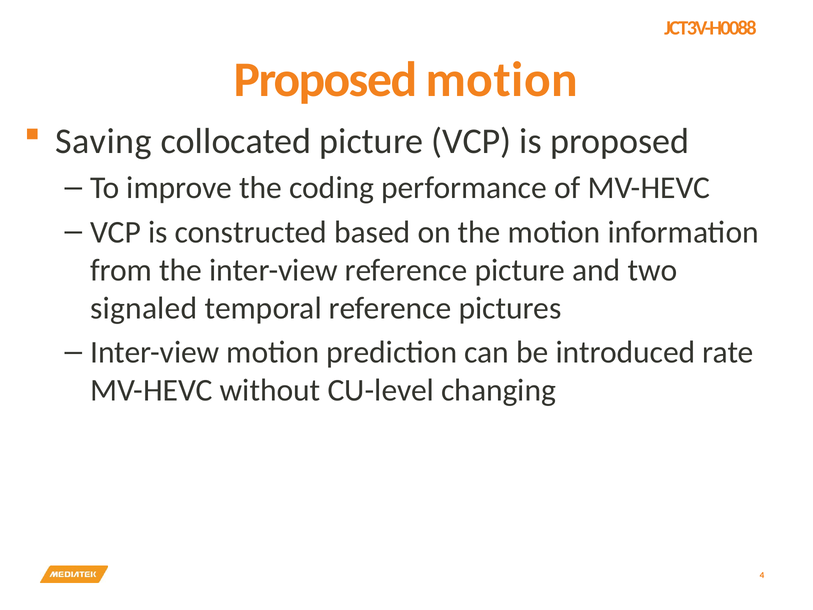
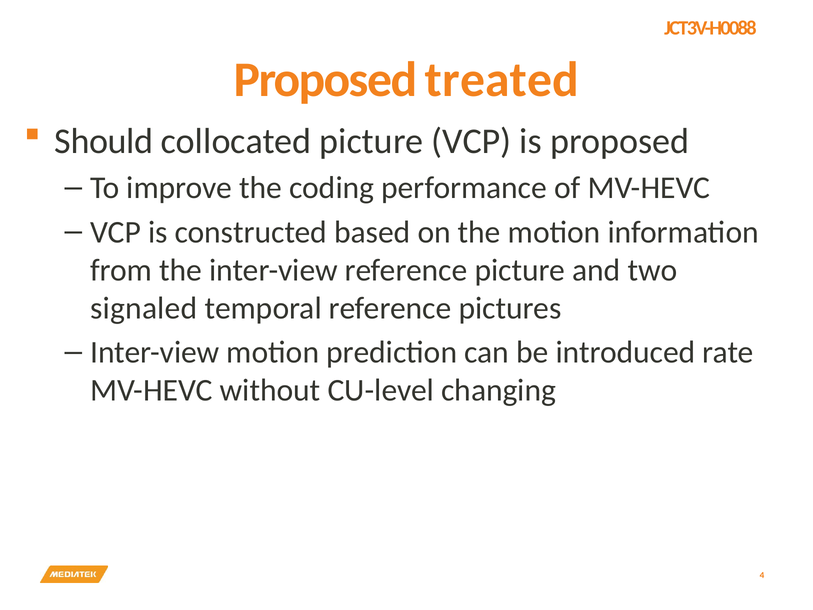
Proposed motion: motion -> treated (502, 80)
Saving: Saving -> Should (104, 141)
